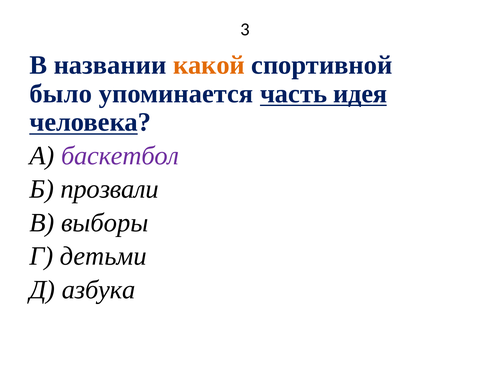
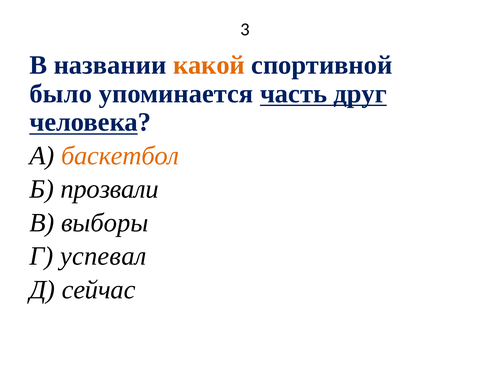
идея: идея -> друг (360, 94)
баскетбол colour: purple -> orange (120, 156)
детьми: детьми -> успевал (103, 257)
азбука: азбука -> сейчас (99, 290)
